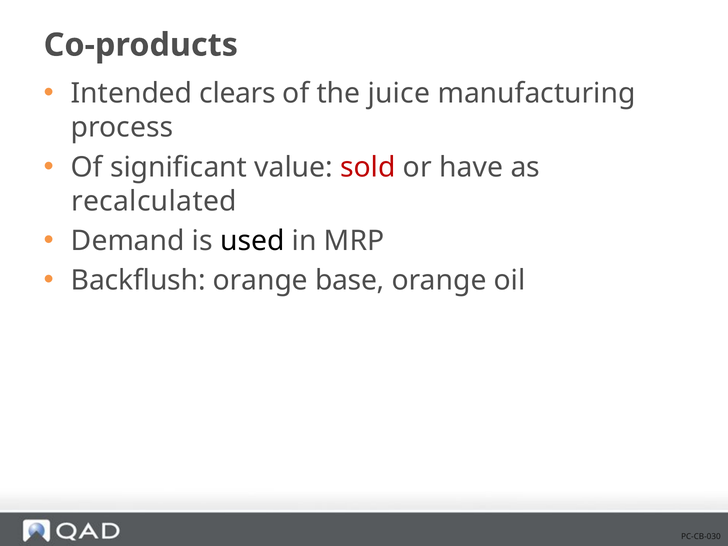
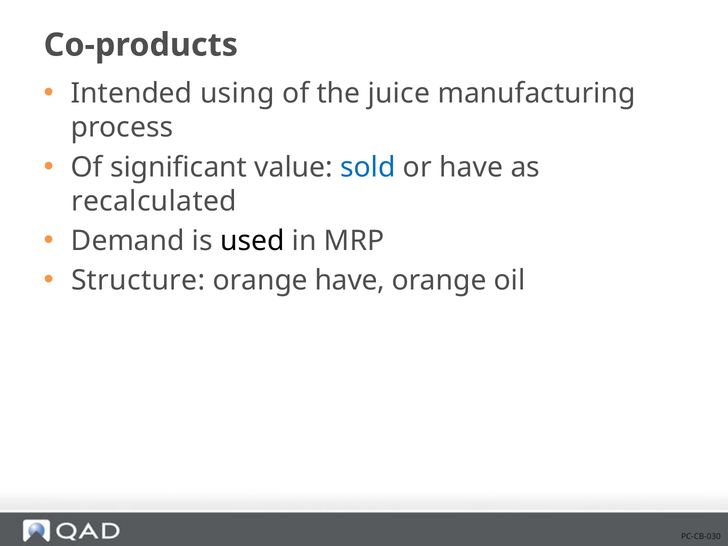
clears: clears -> using (237, 94)
sold colour: red -> blue (368, 167)
Backflush: Backflush -> Structure (138, 281)
orange base: base -> have (350, 281)
